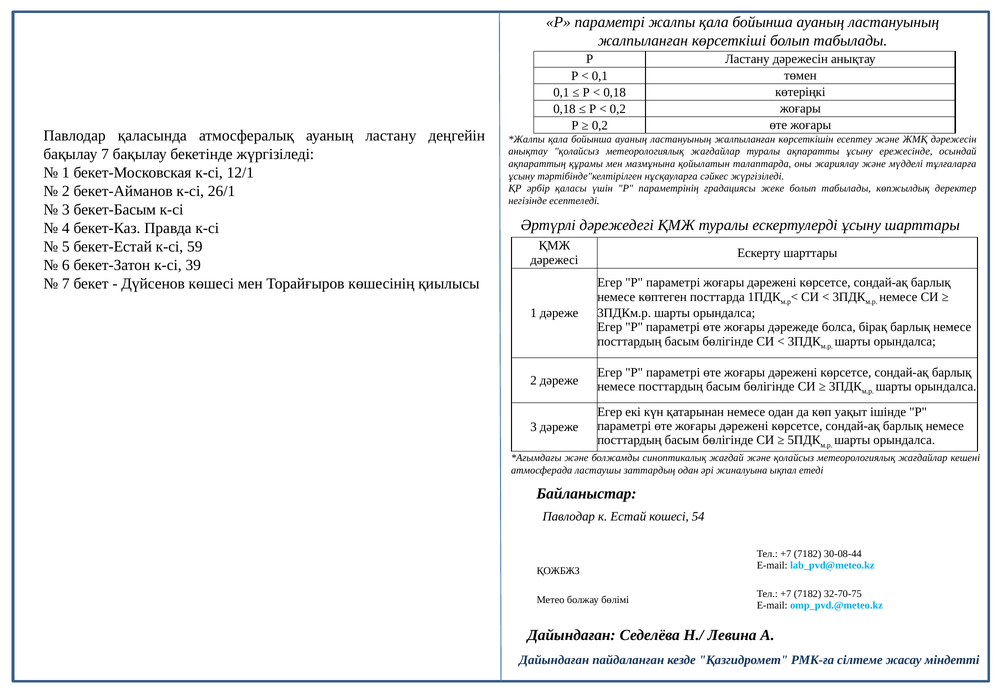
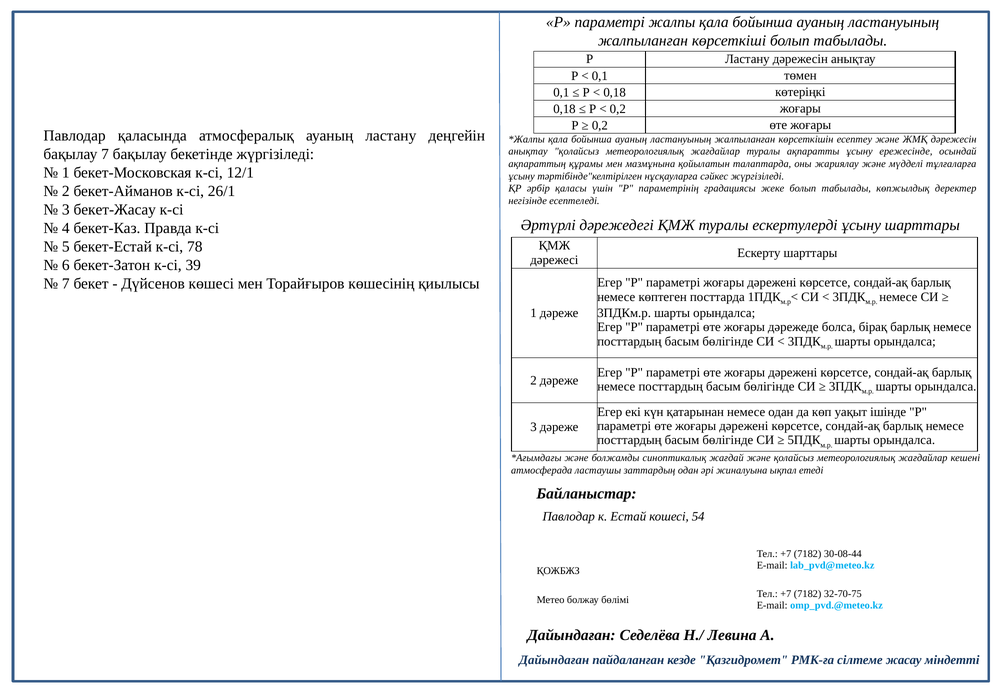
бекет-Басым: бекет-Басым -> бекет-Жасау (115, 210)
59: 59 -> 78 (195, 247)
